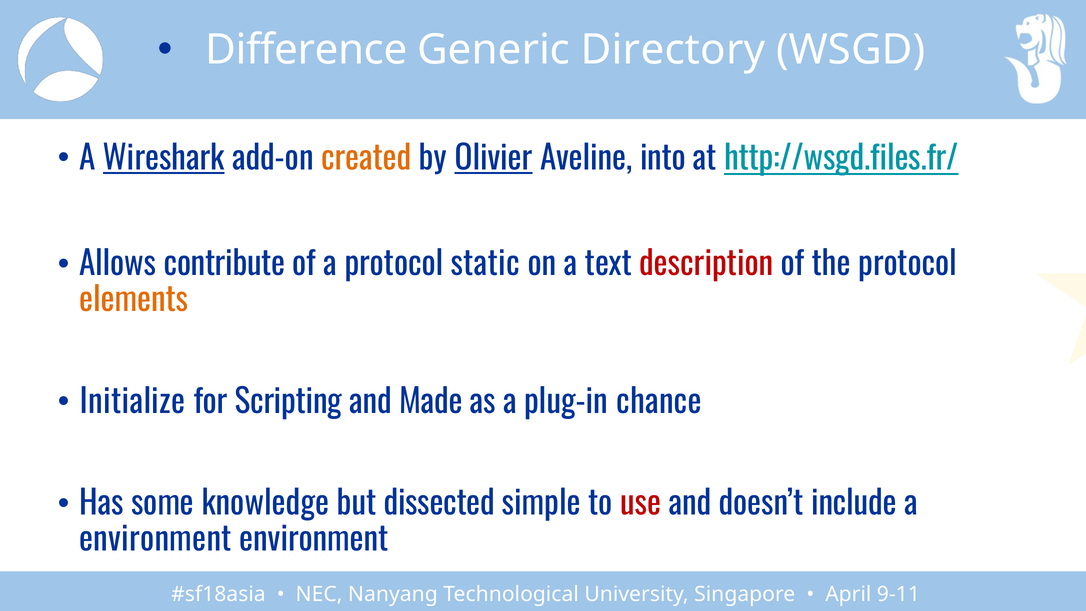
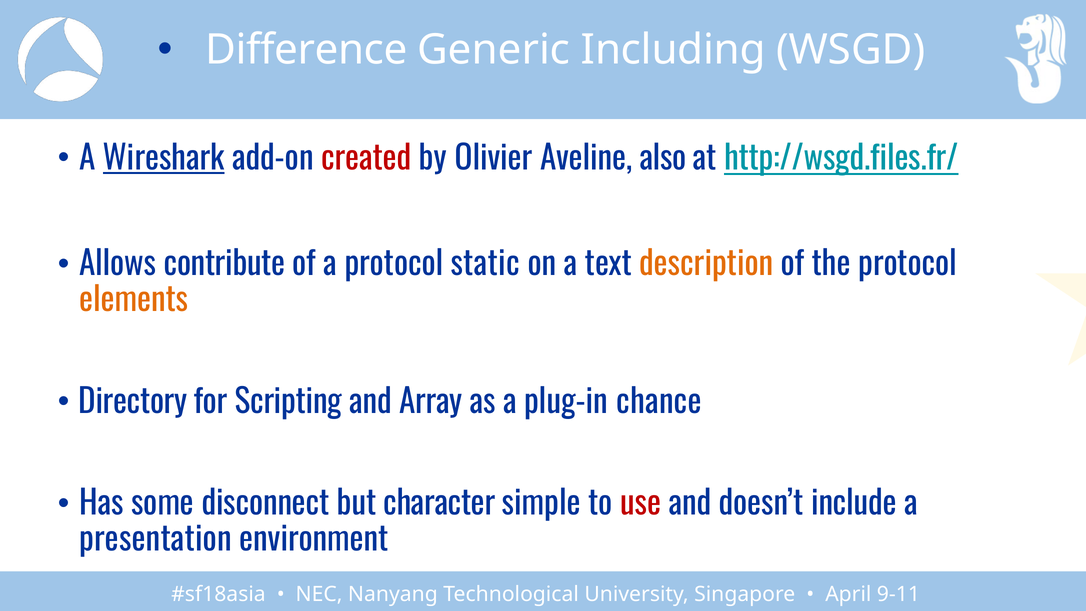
Directory: Directory -> Including (673, 50)
created colour: orange -> red (366, 159)
Olivier underline: present -> none (494, 159)
into: into -> also (663, 159)
description colour: red -> orange (706, 264)
Initialize: Initialize -> Directory (133, 402)
Made: Made -> Array (431, 402)
knowledge: knowledge -> disconnect (265, 504)
dissected: dissected -> character (439, 504)
environment: environment -> presentation (155, 540)
